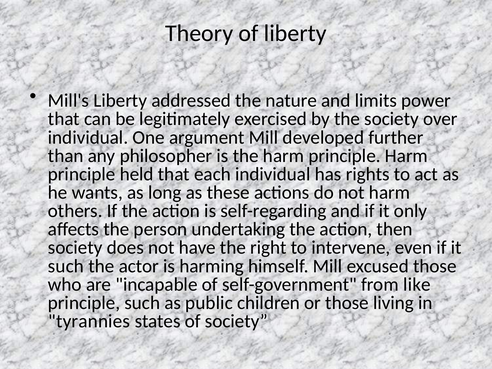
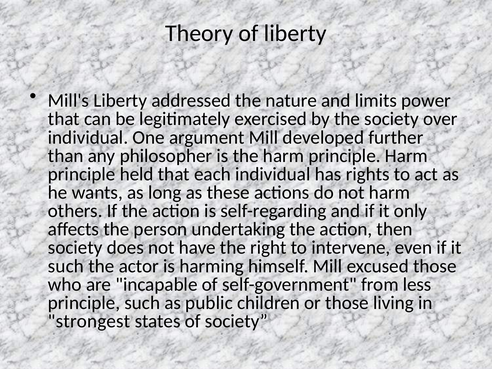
like: like -> less (417, 284)
tyrannies: tyrannies -> strongest (89, 321)
